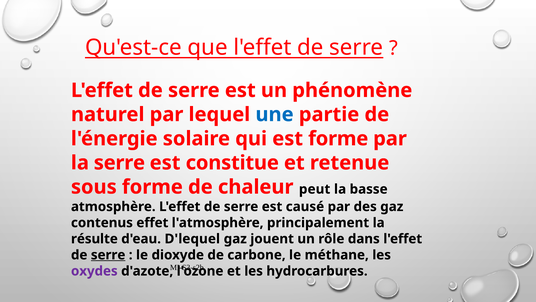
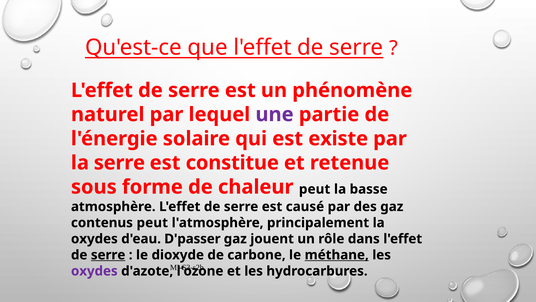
une colour: blue -> purple (275, 114)
est forme: forme -> existe (338, 138)
contenus effet: effet -> peut (152, 222)
résulte: résulte -> oxydes (94, 238)
D'lequel: D'lequel -> D'passer (192, 238)
méthane underline: none -> present (337, 255)
